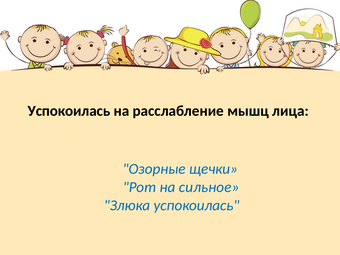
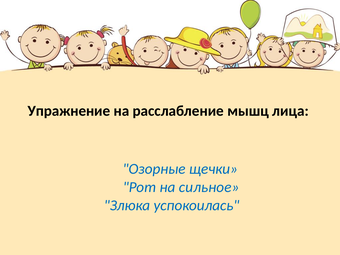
Успокоилась: Успокоилась -> Упражнение (69, 111)
